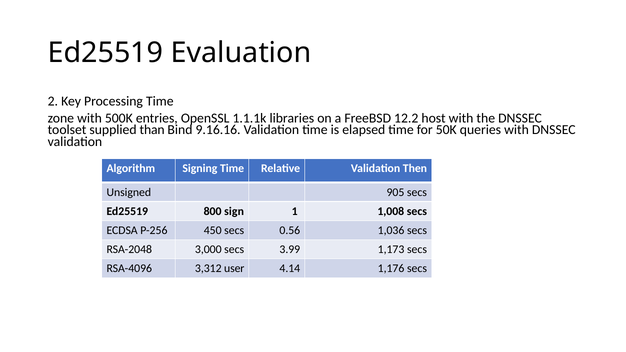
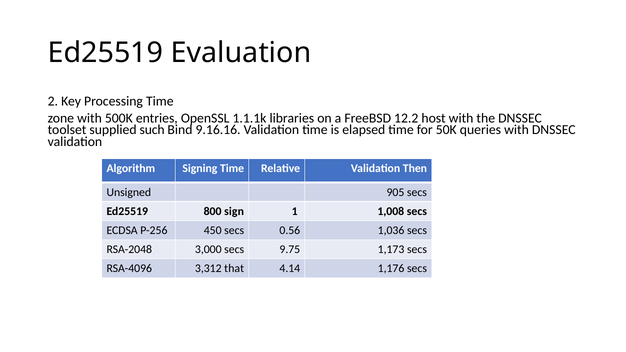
than: than -> such (152, 130)
3.99: 3.99 -> 9.75 (290, 249)
user: user -> that (234, 268)
